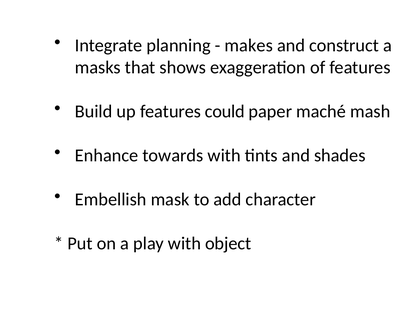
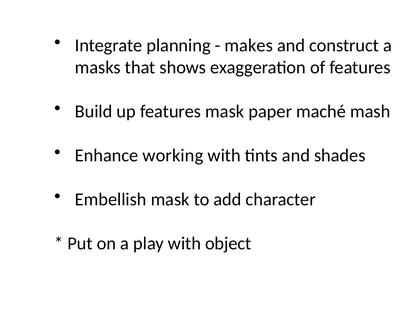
features could: could -> mask (225, 111)
towards: towards -> working (173, 155)
